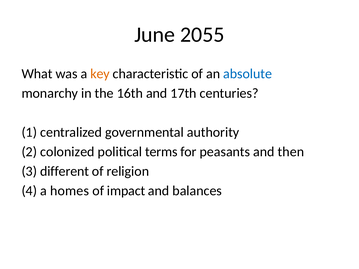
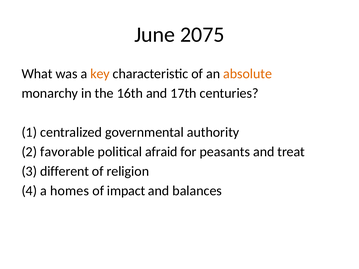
2055: 2055 -> 2075 (202, 35)
absolute colour: blue -> orange (248, 74)
colonized: colonized -> favorable (67, 152)
terms: terms -> afraid (161, 152)
then: then -> treat (291, 152)
